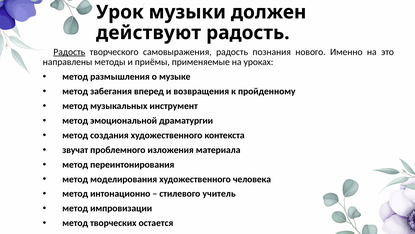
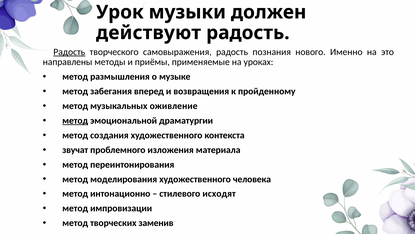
инструмент: инструмент -> оживление (174, 106)
метод underline: none -> present (75, 120)
учитель: учитель -> исходят (219, 193)
остается: остается -> заменив (156, 223)
